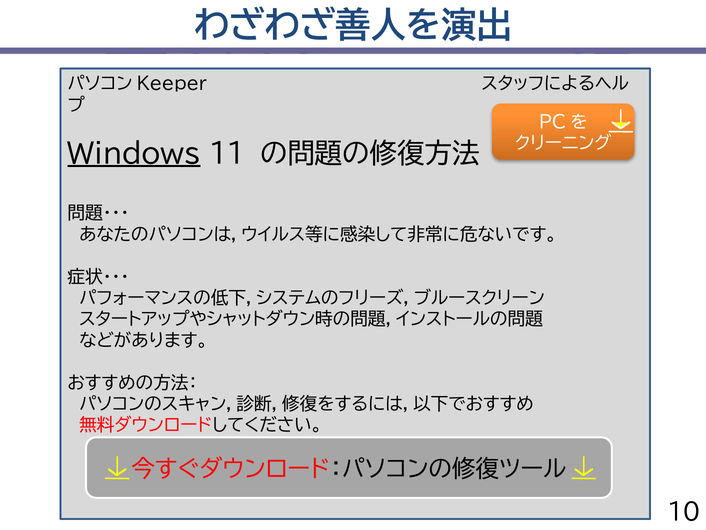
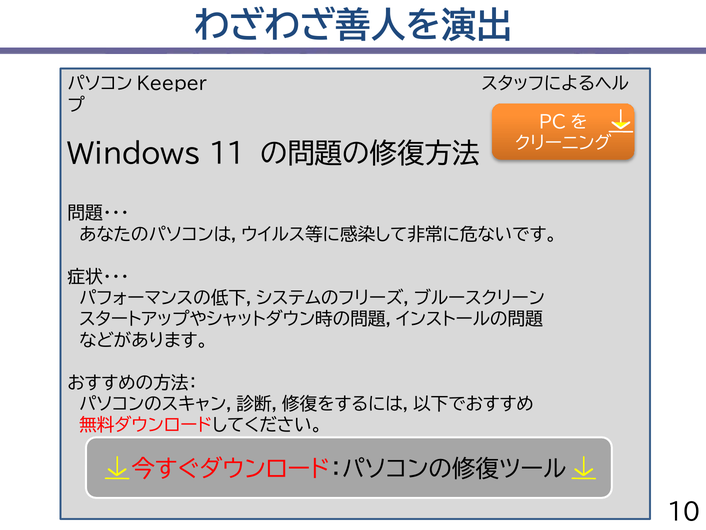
Windows underline: present -> none (134, 154)
